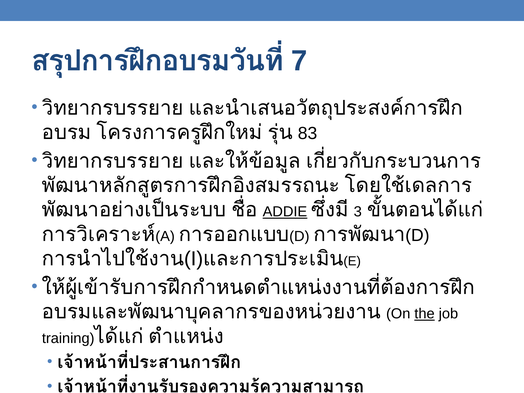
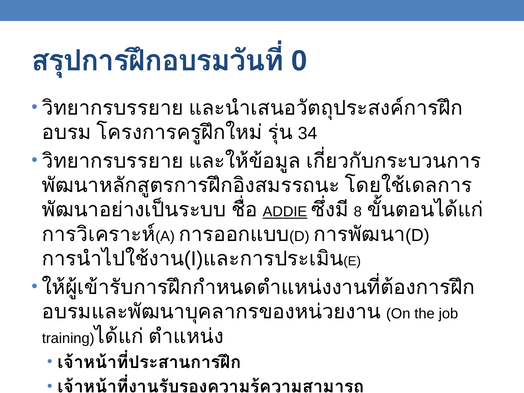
7: 7 -> 0 (299, 61)
83: 83 -> 34 (308, 133)
3: 3 -> 8 (358, 212)
the underline: present -> none (425, 314)
